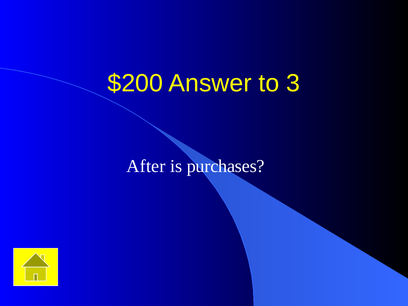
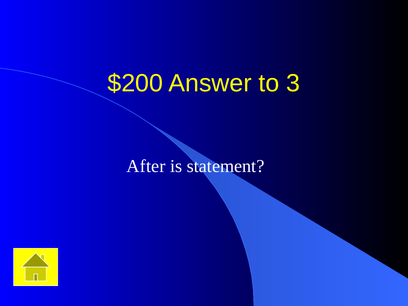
purchases: purchases -> statement (226, 166)
